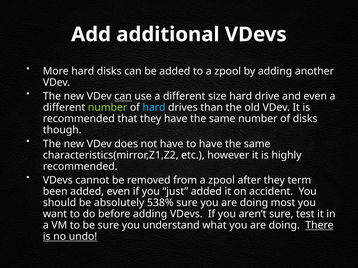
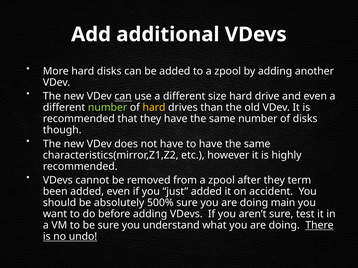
hard colour: light blue -> yellow (154, 108)
538%: 538% -> 500% (160, 203)
most: most -> main (283, 203)
